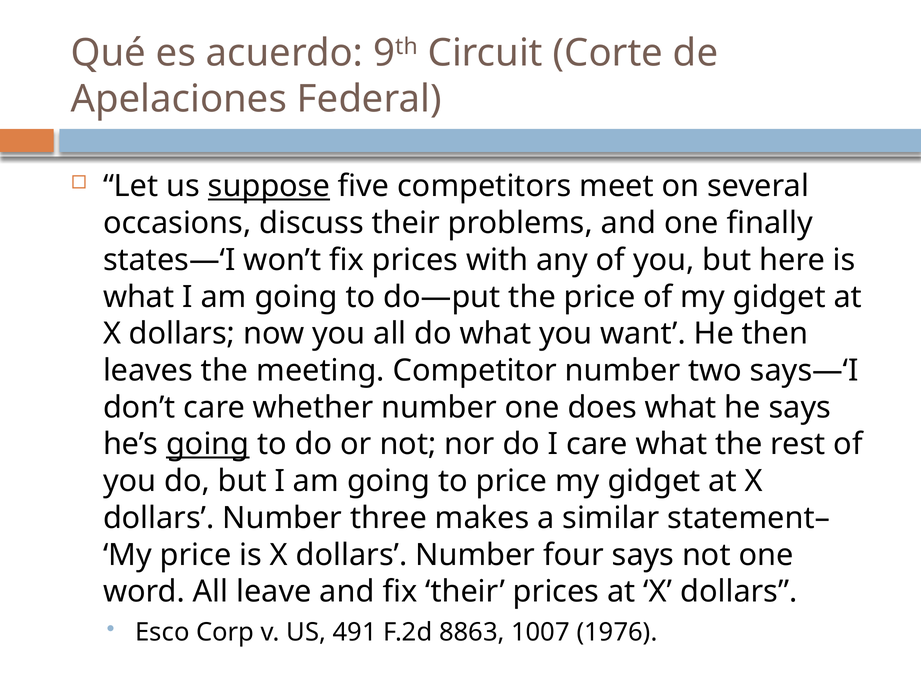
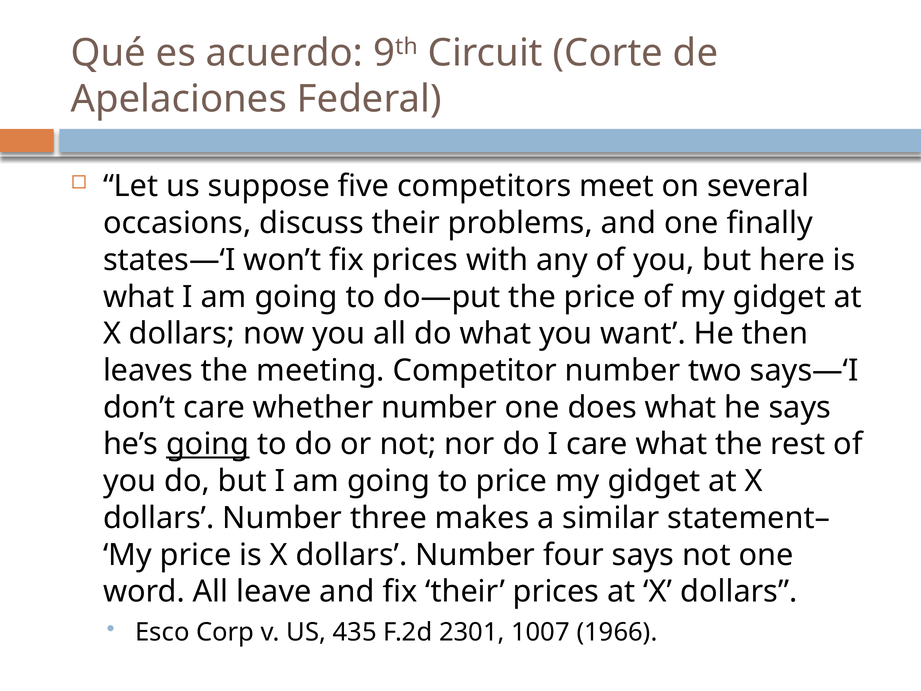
suppose underline: present -> none (269, 186)
491: 491 -> 435 (355, 632)
8863: 8863 -> 2301 (472, 632)
1976: 1976 -> 1966 (617, 632)
